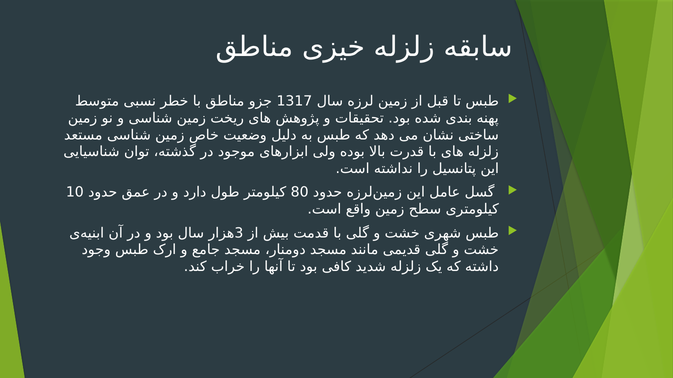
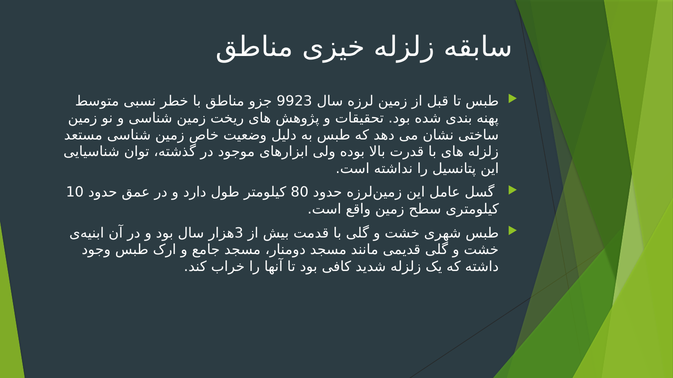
1317: 1317 -> 9923 (294, 101)
